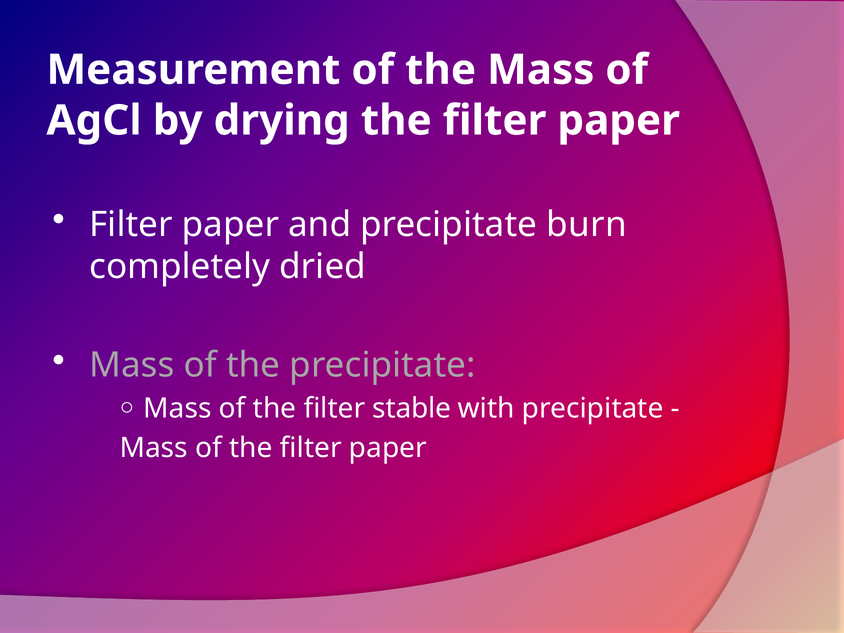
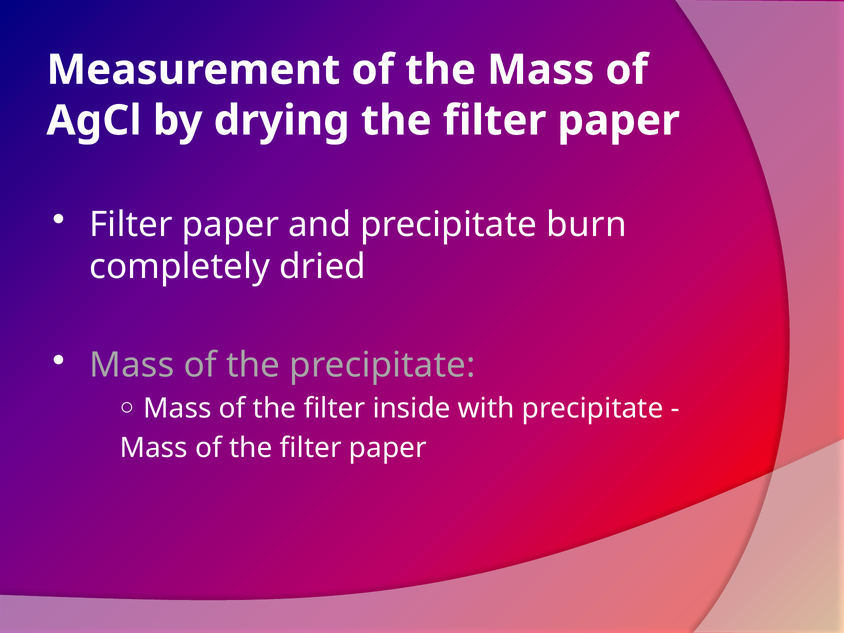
stable: stable -> inside (412, 408)
